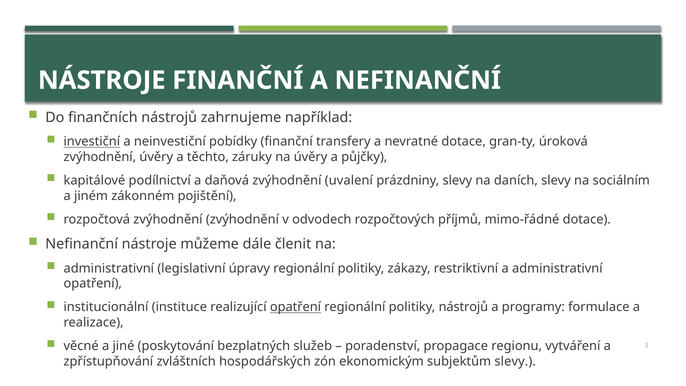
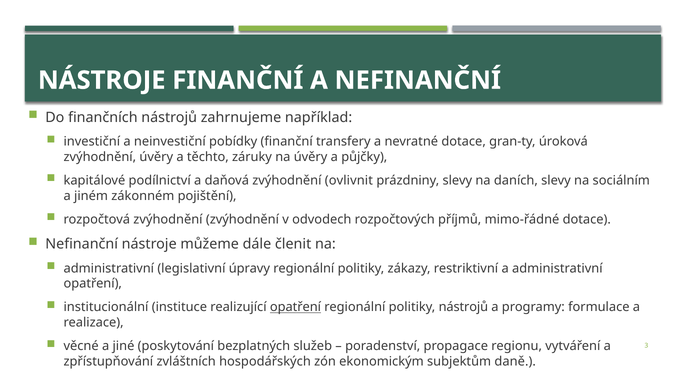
investiční underline: present -> none (92, 142)
uvalení: uvalení -> ovlivnit (349, 180)
subjektům slevy: slevy -> daně (515, 361)
